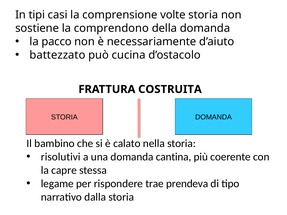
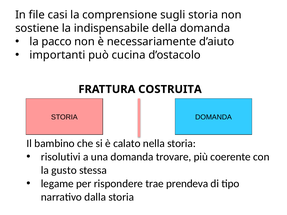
tipi: tipi -> file (37, 15)
volte: volte -> sugli (173, 15)
comprendono: comprendono -> indispensabile (111, 28)
battezzato: battezzato -> importanti (58, 55)
cantina: cantina -> trovare (174, 157)
capre: capre -> gusto (64, 170)
